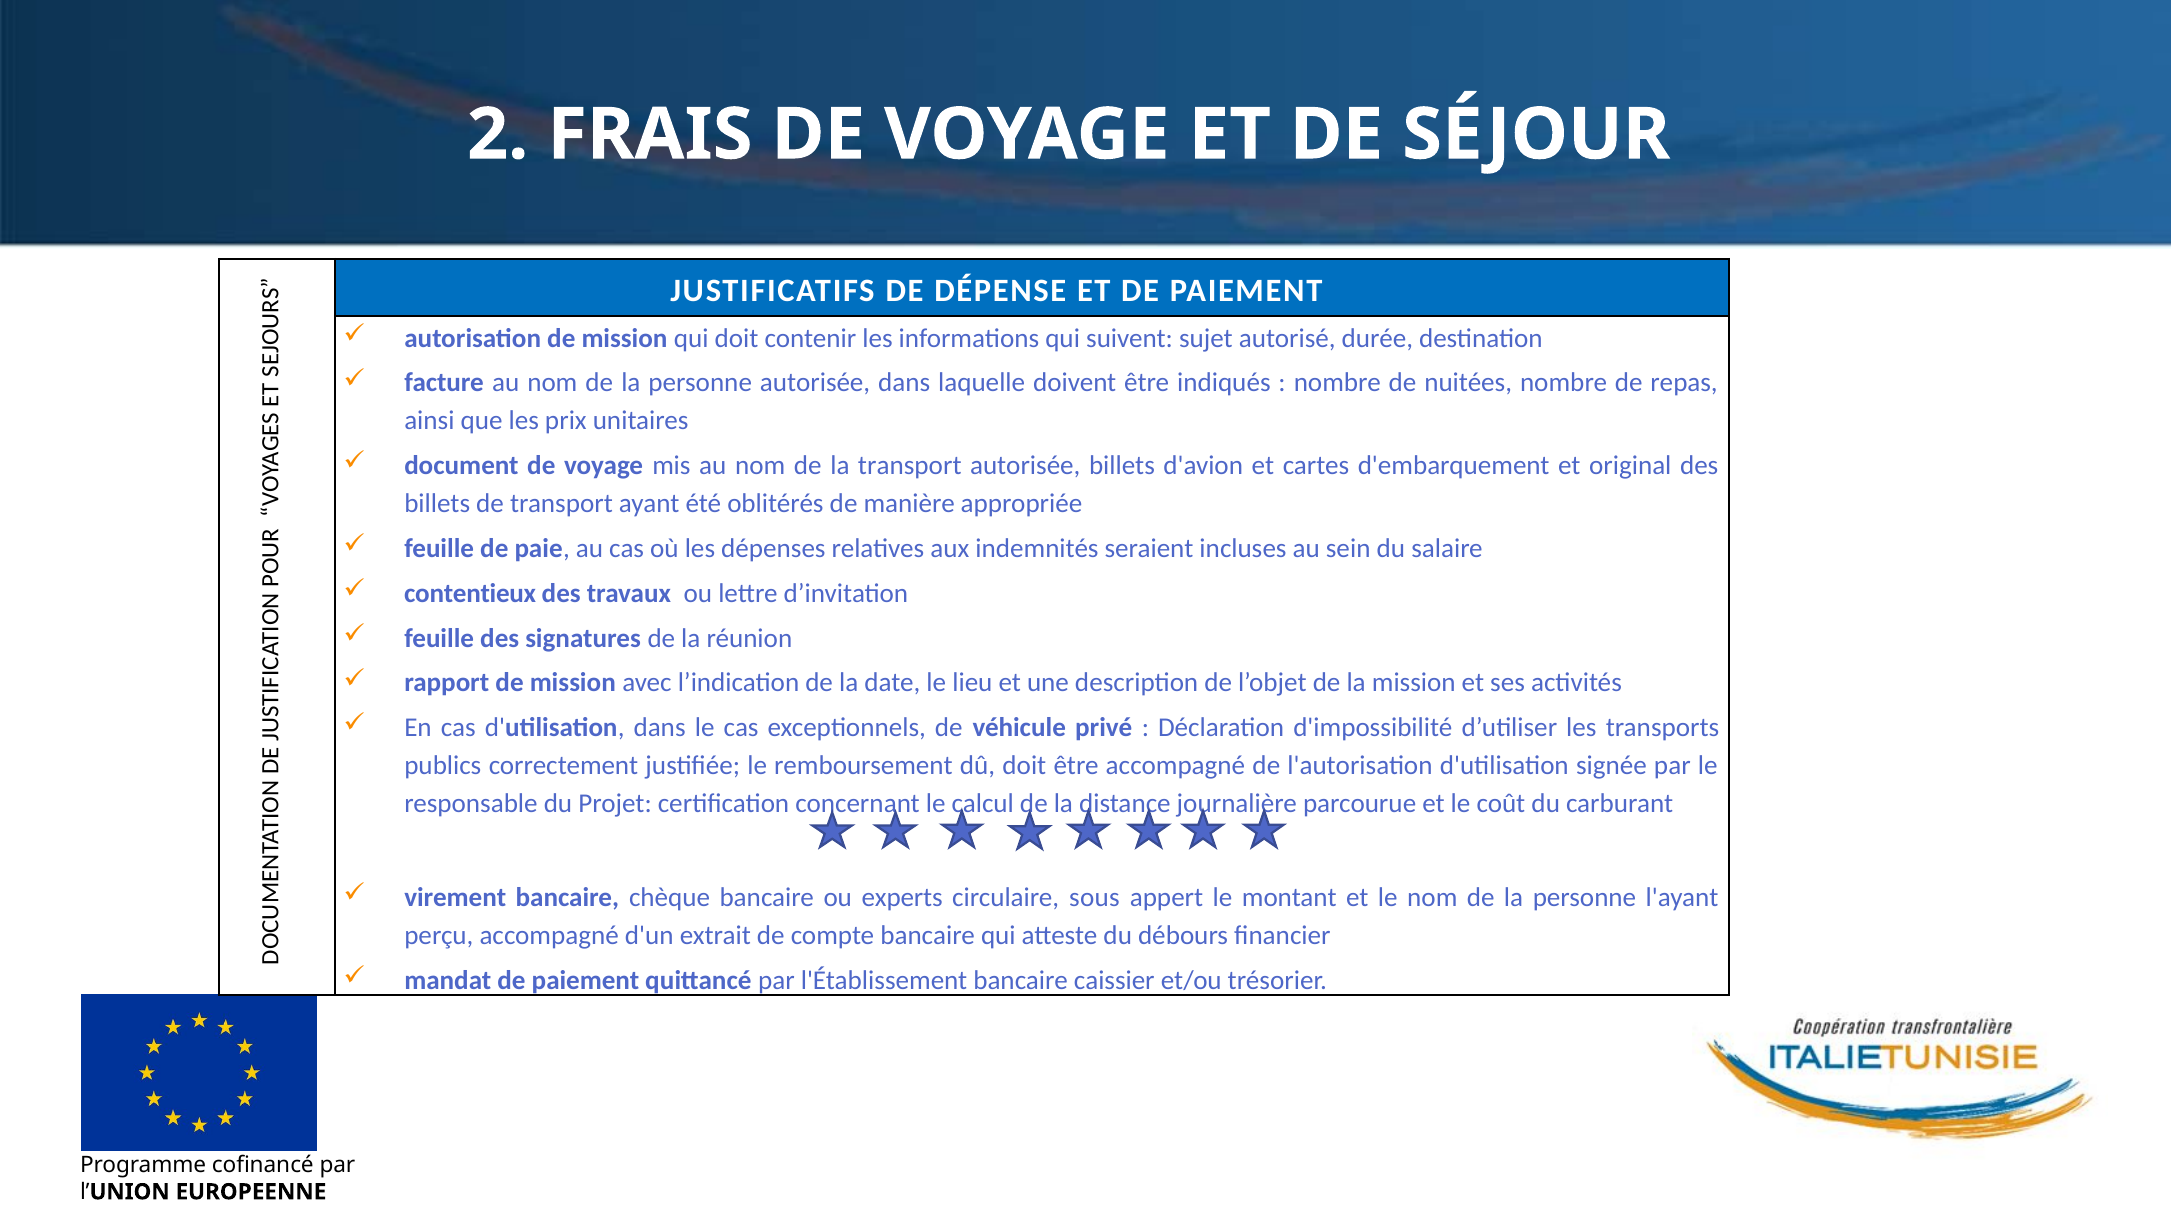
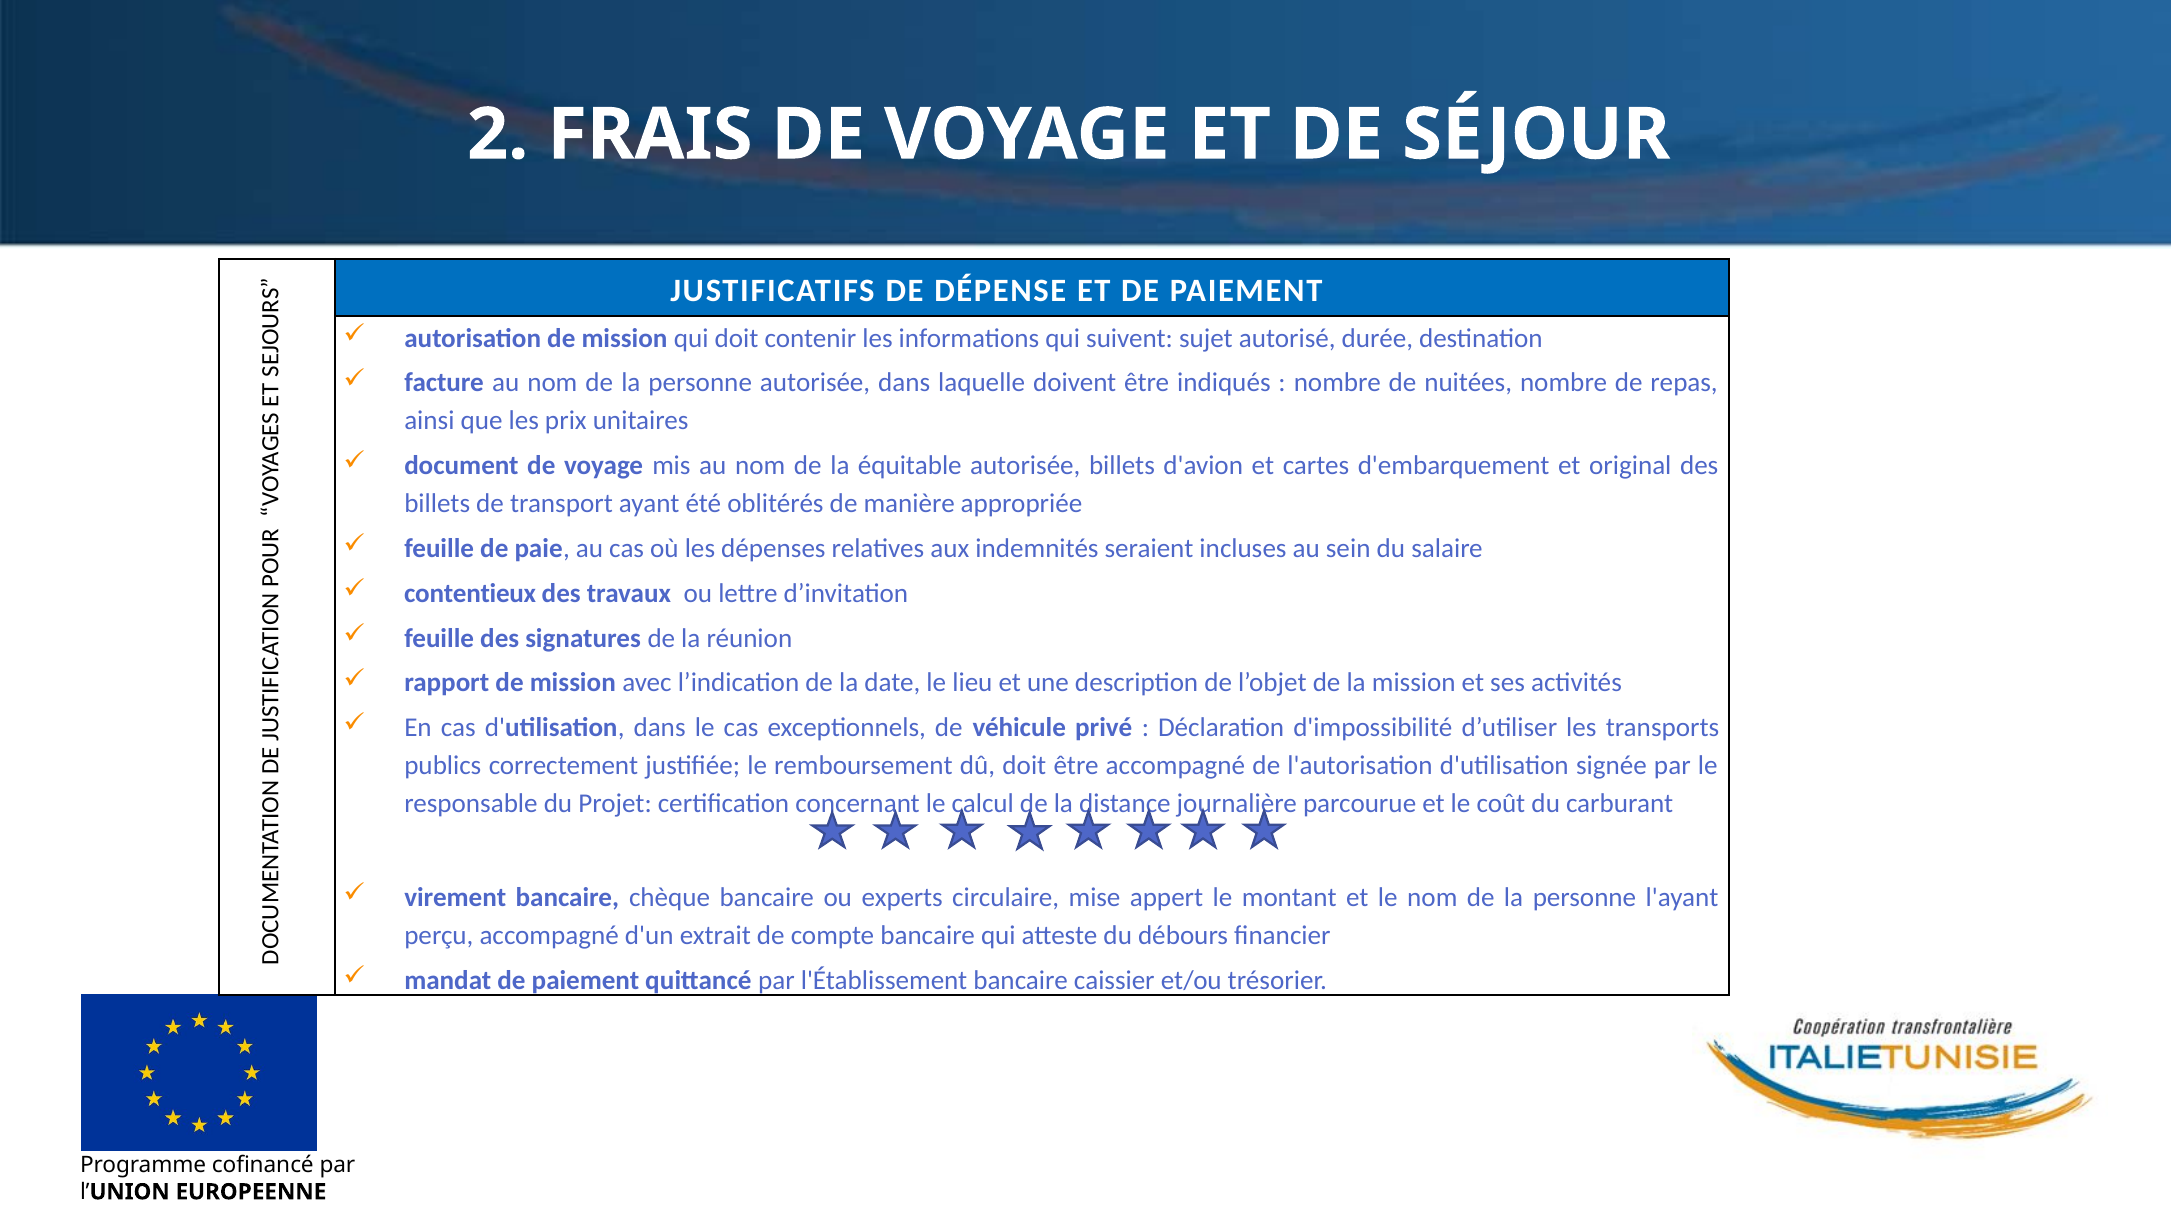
la transport: transport -> équitable (910, 466)
sous: sous -> mise (1095, 898)
